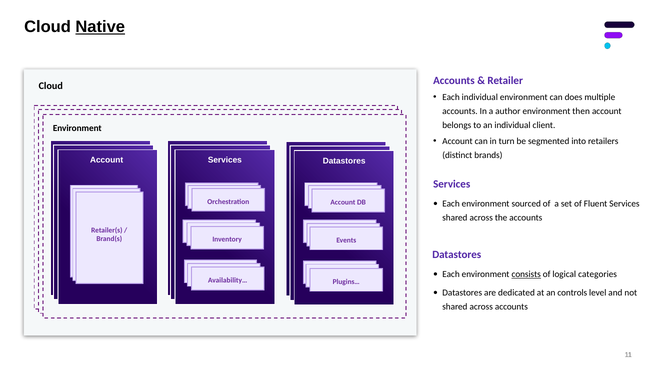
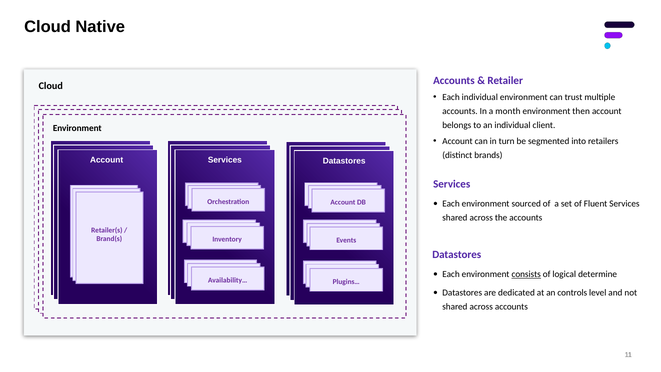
Native underline: present -> none (100, 27)
does: does -> trust (574, 97)
author: author -> month (508, 111)
categories: categories -> determine (598, 274)
